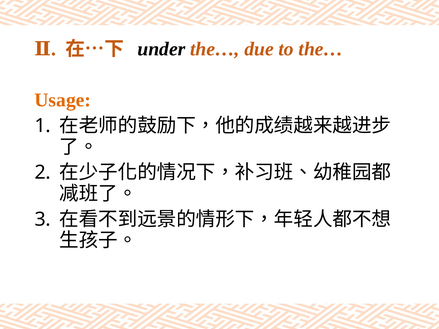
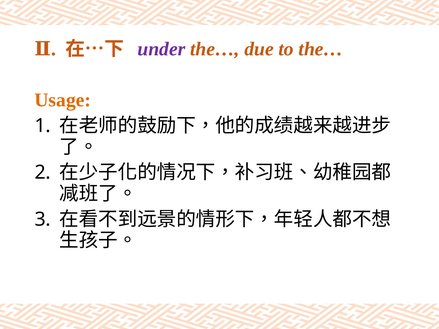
under colour: black -> purple (161, 49)
